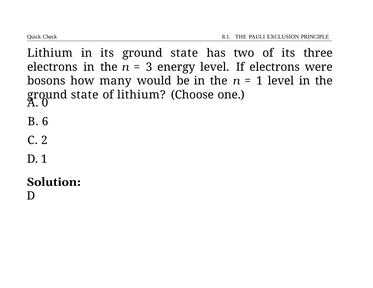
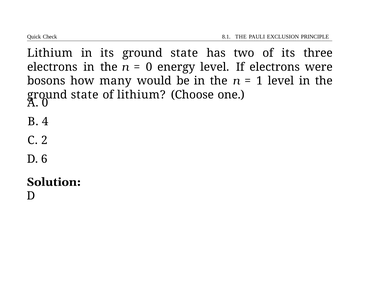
3: 3 -> 0 (149, 67)
6: 6 -> 4 (45, 122)
D 1: 1 -> 6 (44, 159)
